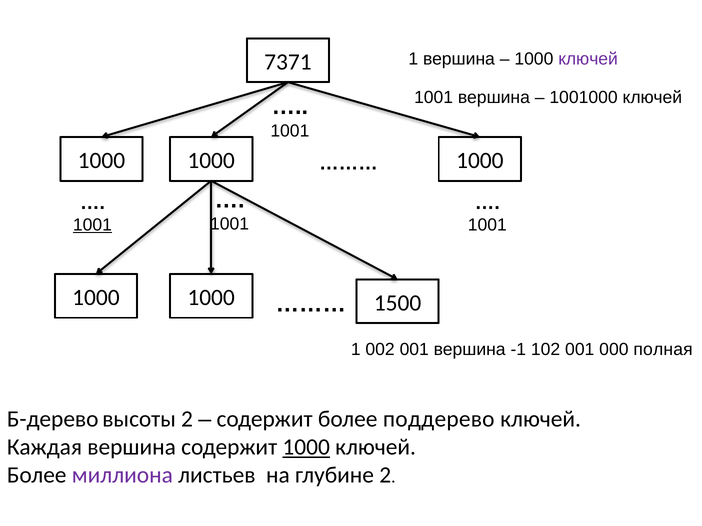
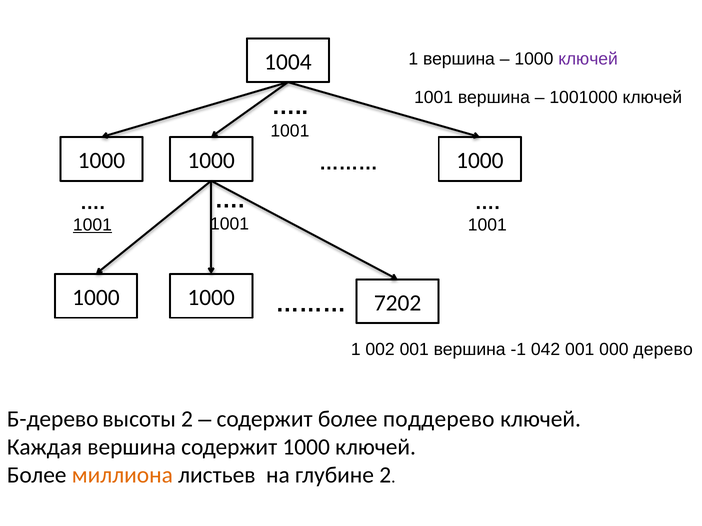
7371: 7371 -> 1004 (288, 62)
1500: 1500 -> 7202 (398, 303)
102: 102 -> 042 (546, 350)
полная: полная -> дерево (663, 350)
1000 underline: present -> none (306, 448)
миллиона colour: purple -> orange (122, 476)
